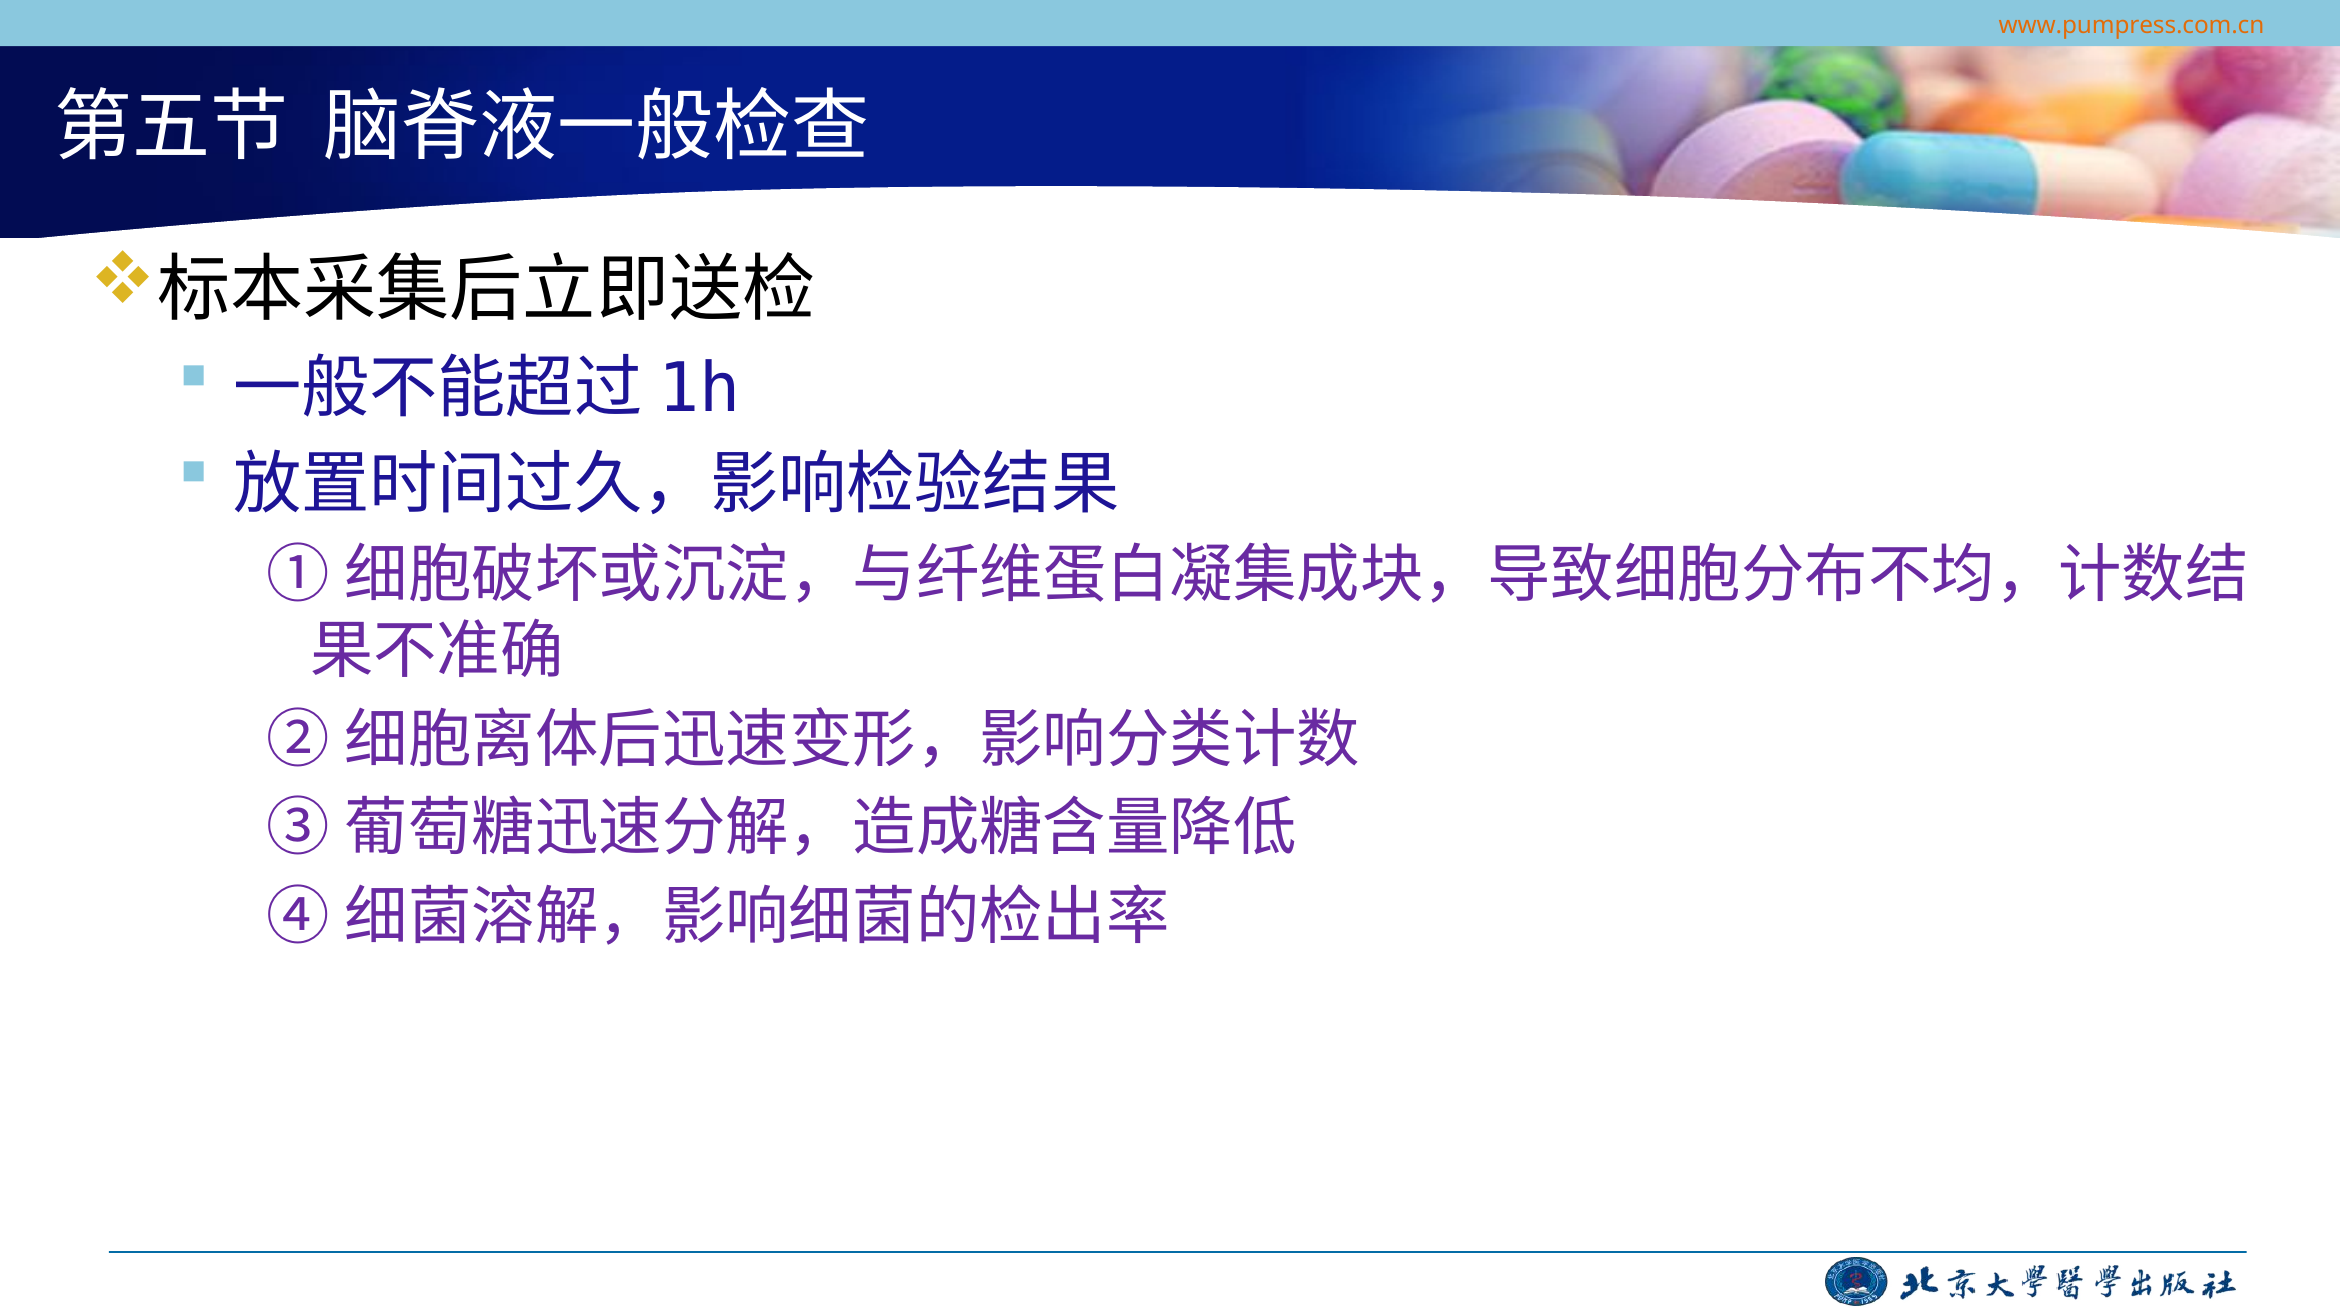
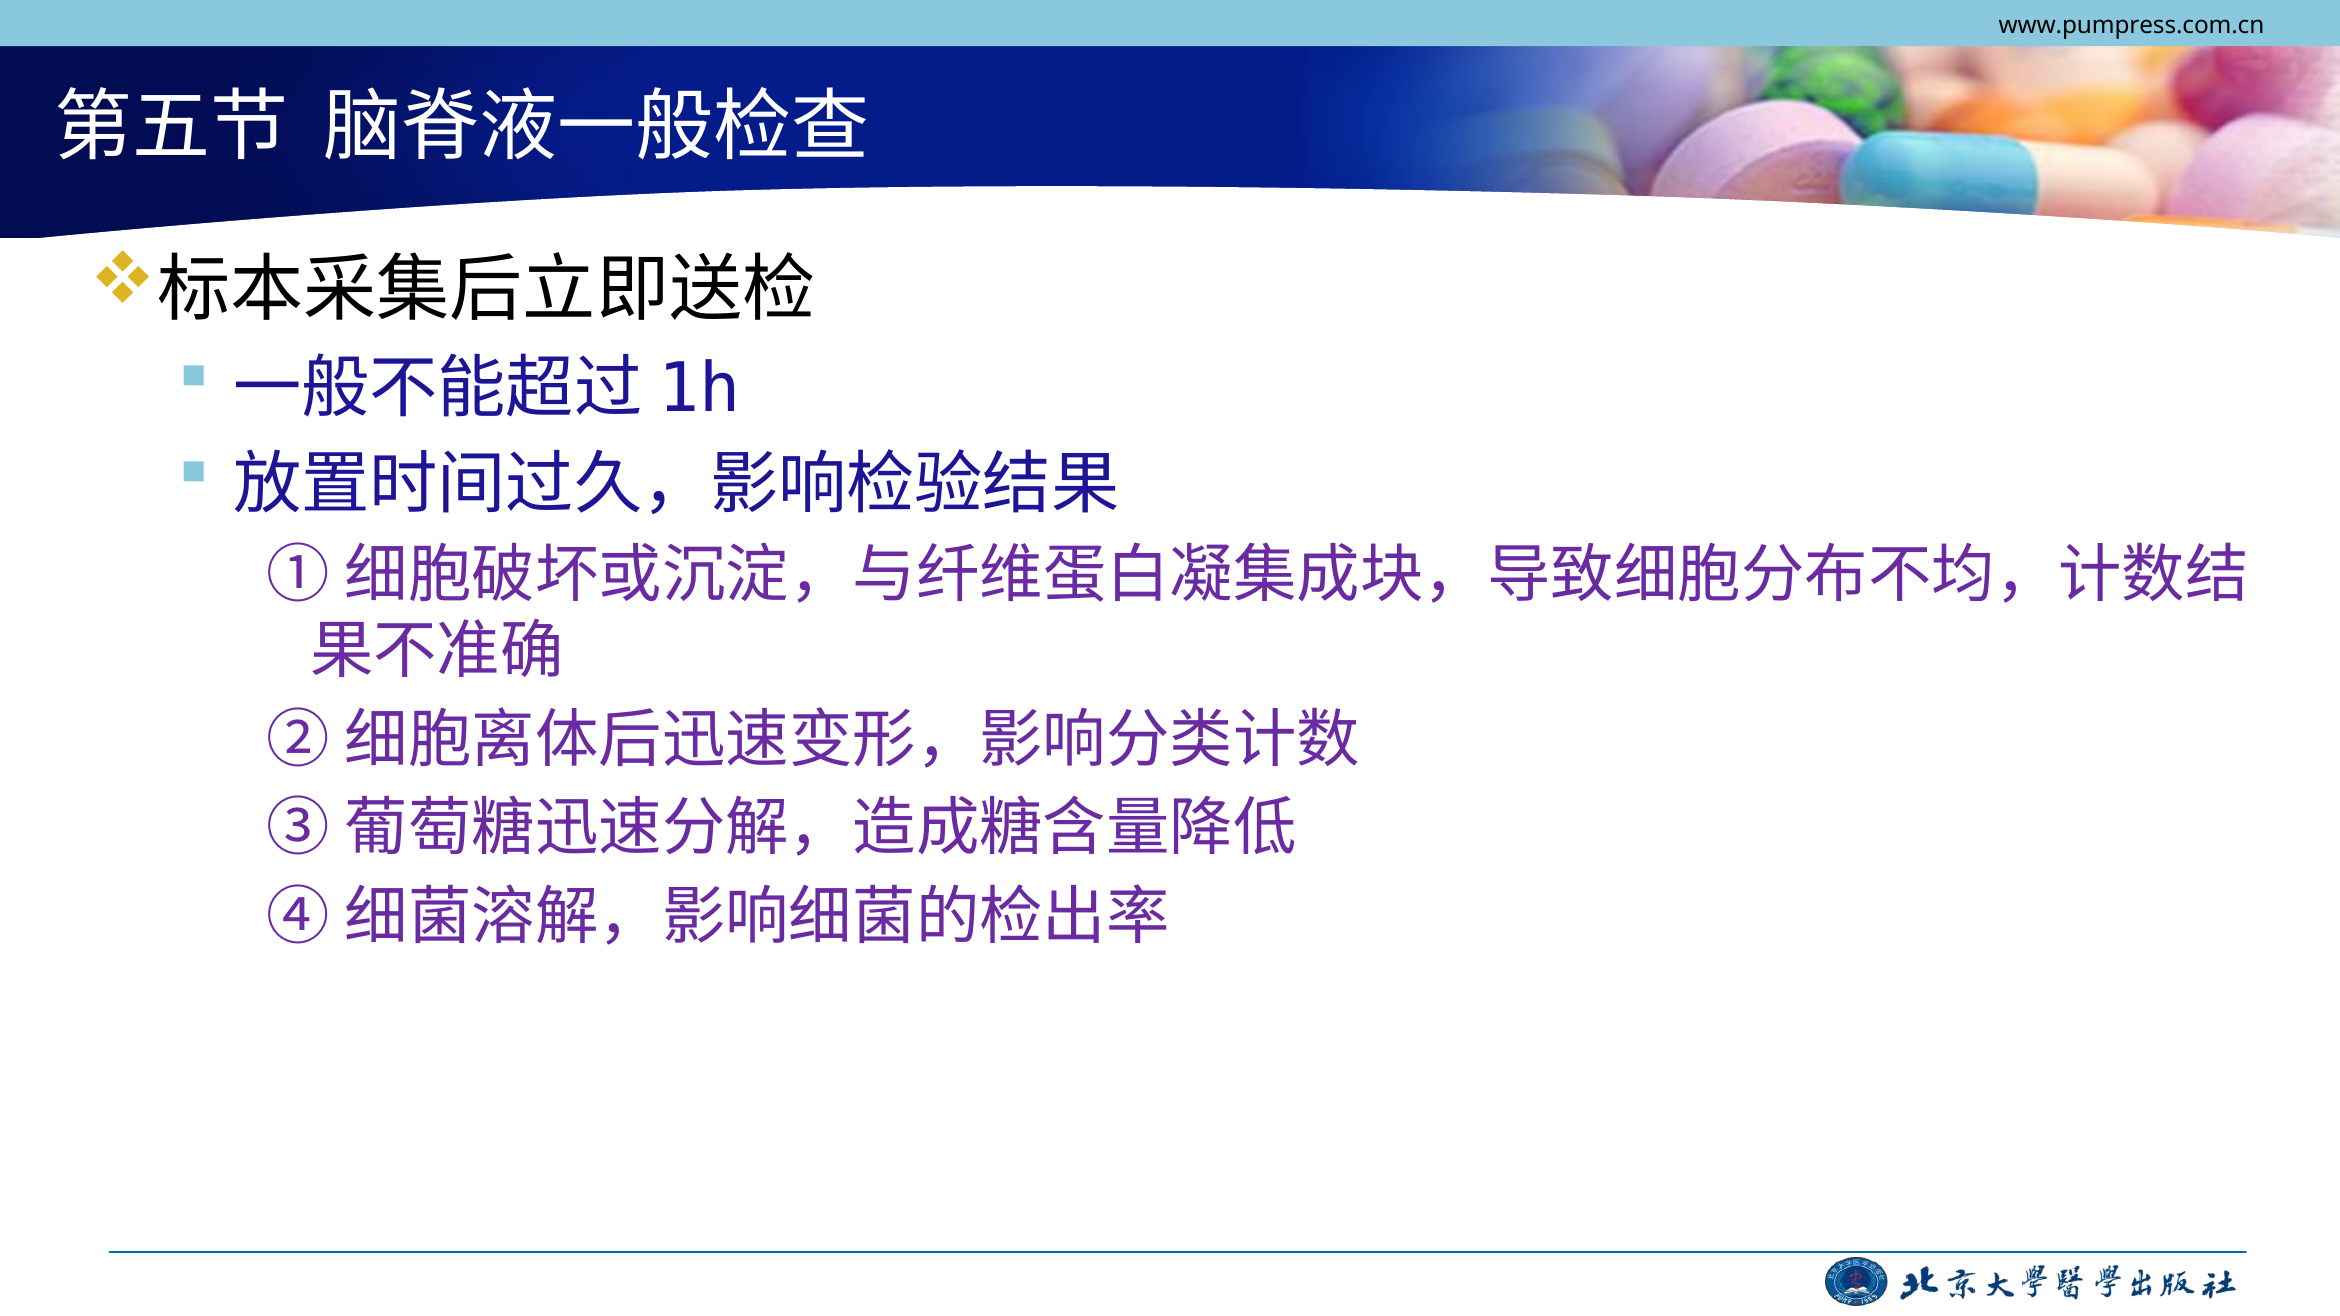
www.pumpress.com.cn colour: orange -> black (2131, 25)
